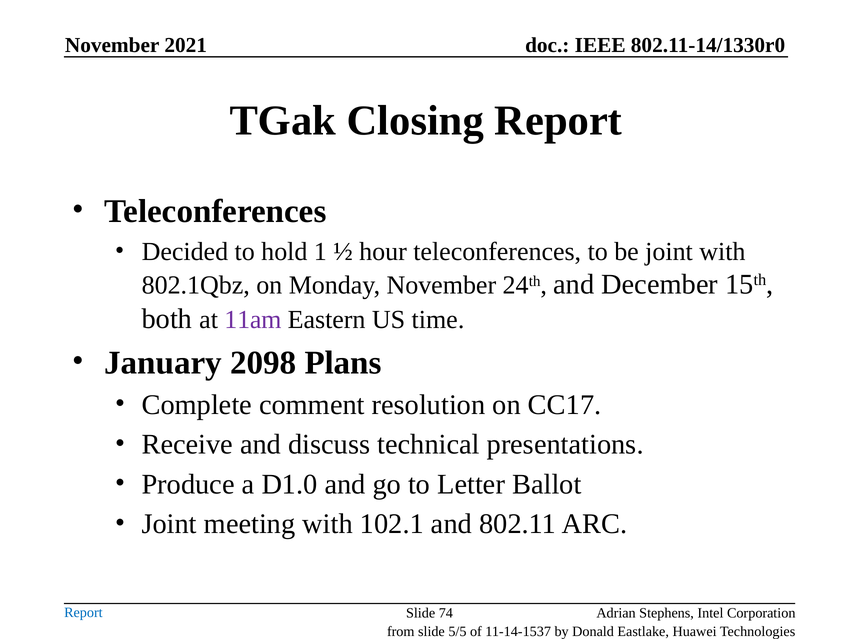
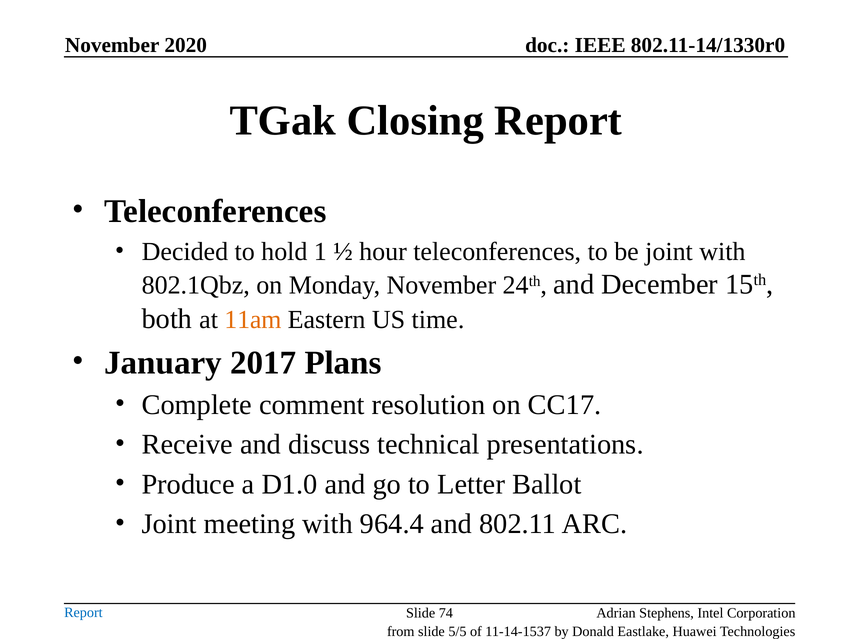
2021: 2021 -> 2020 (186, 45)
11am colour: purple -> orange (253, 319)
2098: 2098 -> 2017 (263, 363)
102.1: 102.1 -> 964.4 (392, 524)
